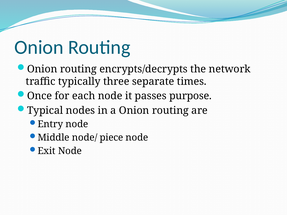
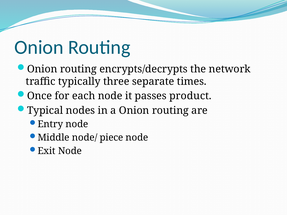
purpose: purpose -> product (190, 96)
